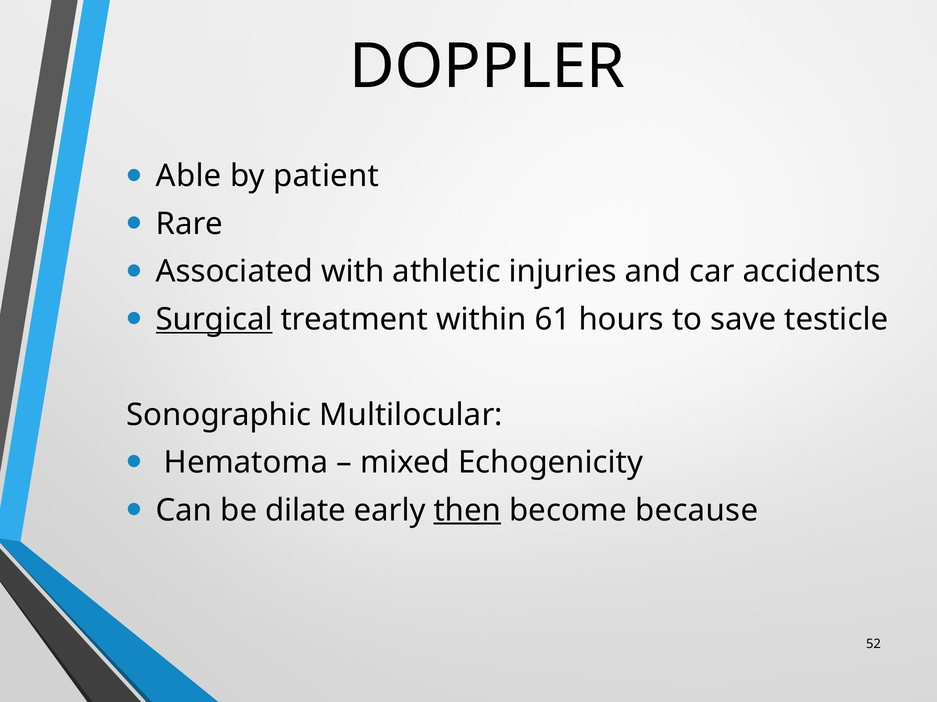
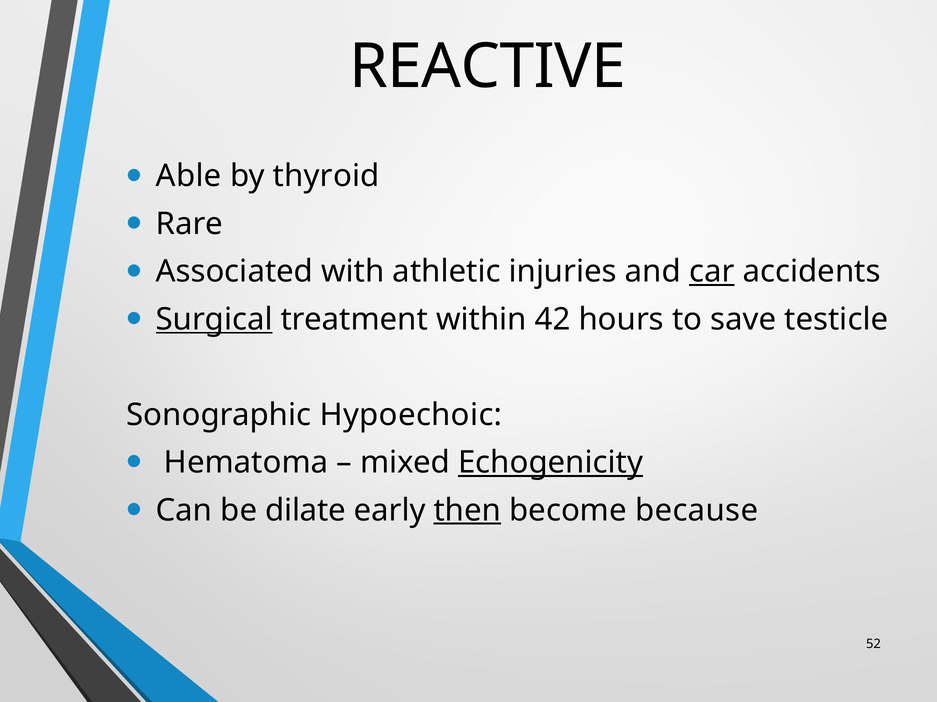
DOPPLER: DOPPLER -> REACTIVE (487, 67)
patient: patient -> thyroid (326, 176)
car underline: none -> present (712, 272)
61: 61 -> 42 (553, 320)
Multilocular: Multilocular -> Hypoechoic (411, 415)
Echogenicity underline: none -> present (551, 463)
